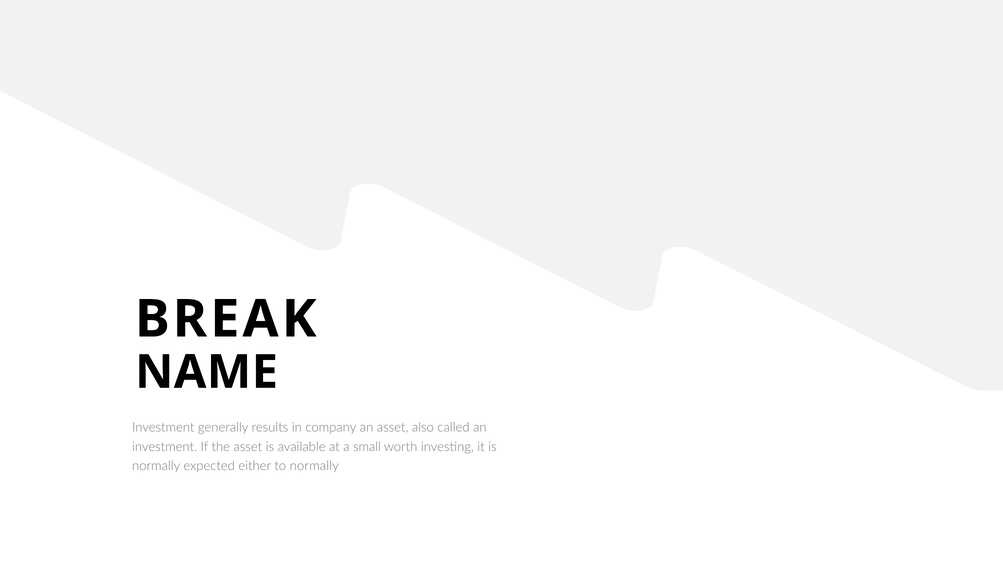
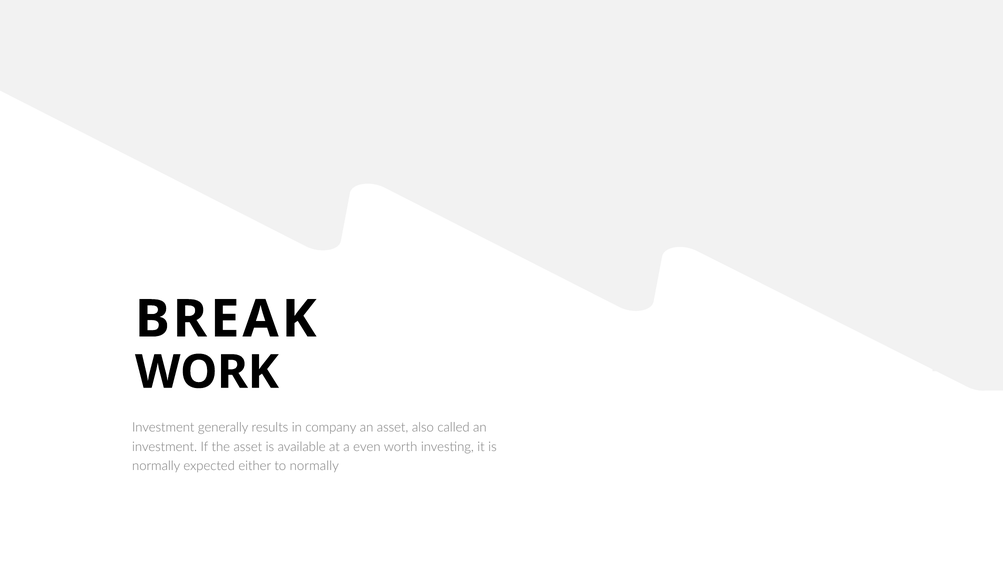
NAME: NAME -> WORK (207, 372)
small: small -> even (367, 446)
